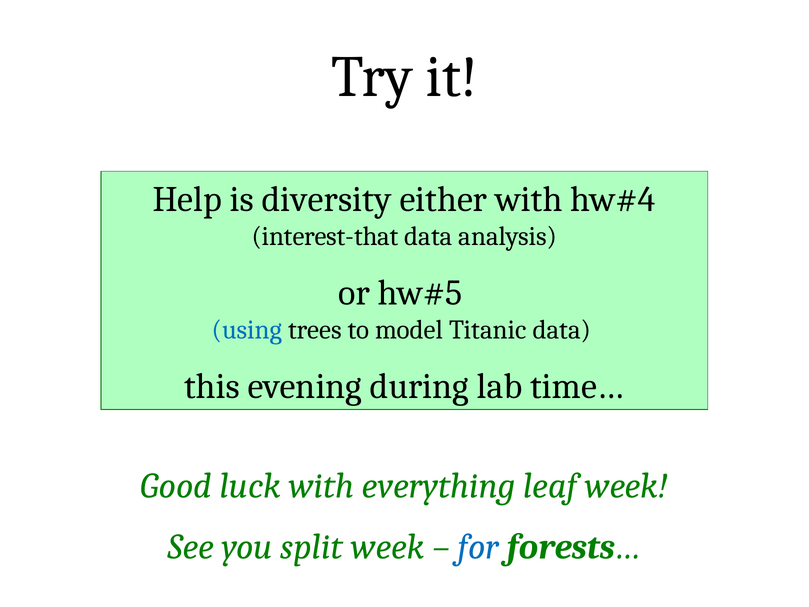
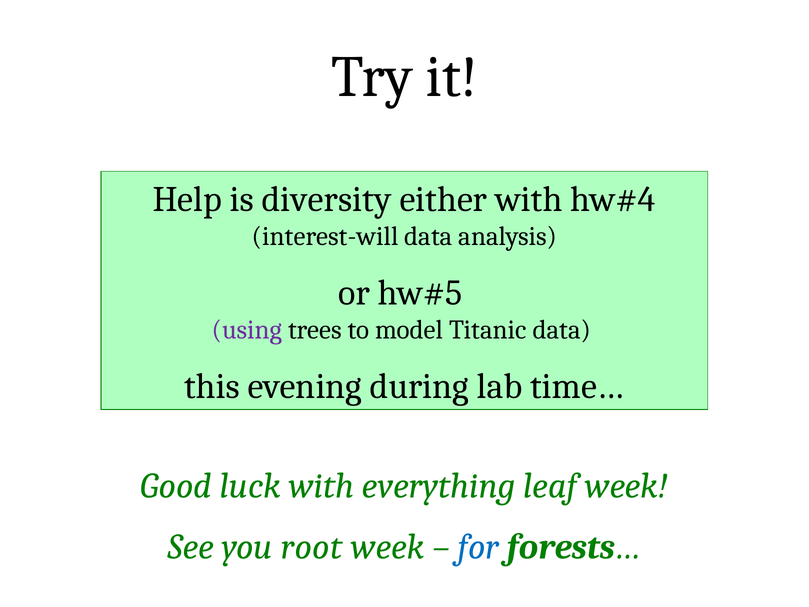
interest-that: interest-that -> interest-will (325, 236)
using colour: blue -> purple (247, 330)
split: split -> root (312, 547)
